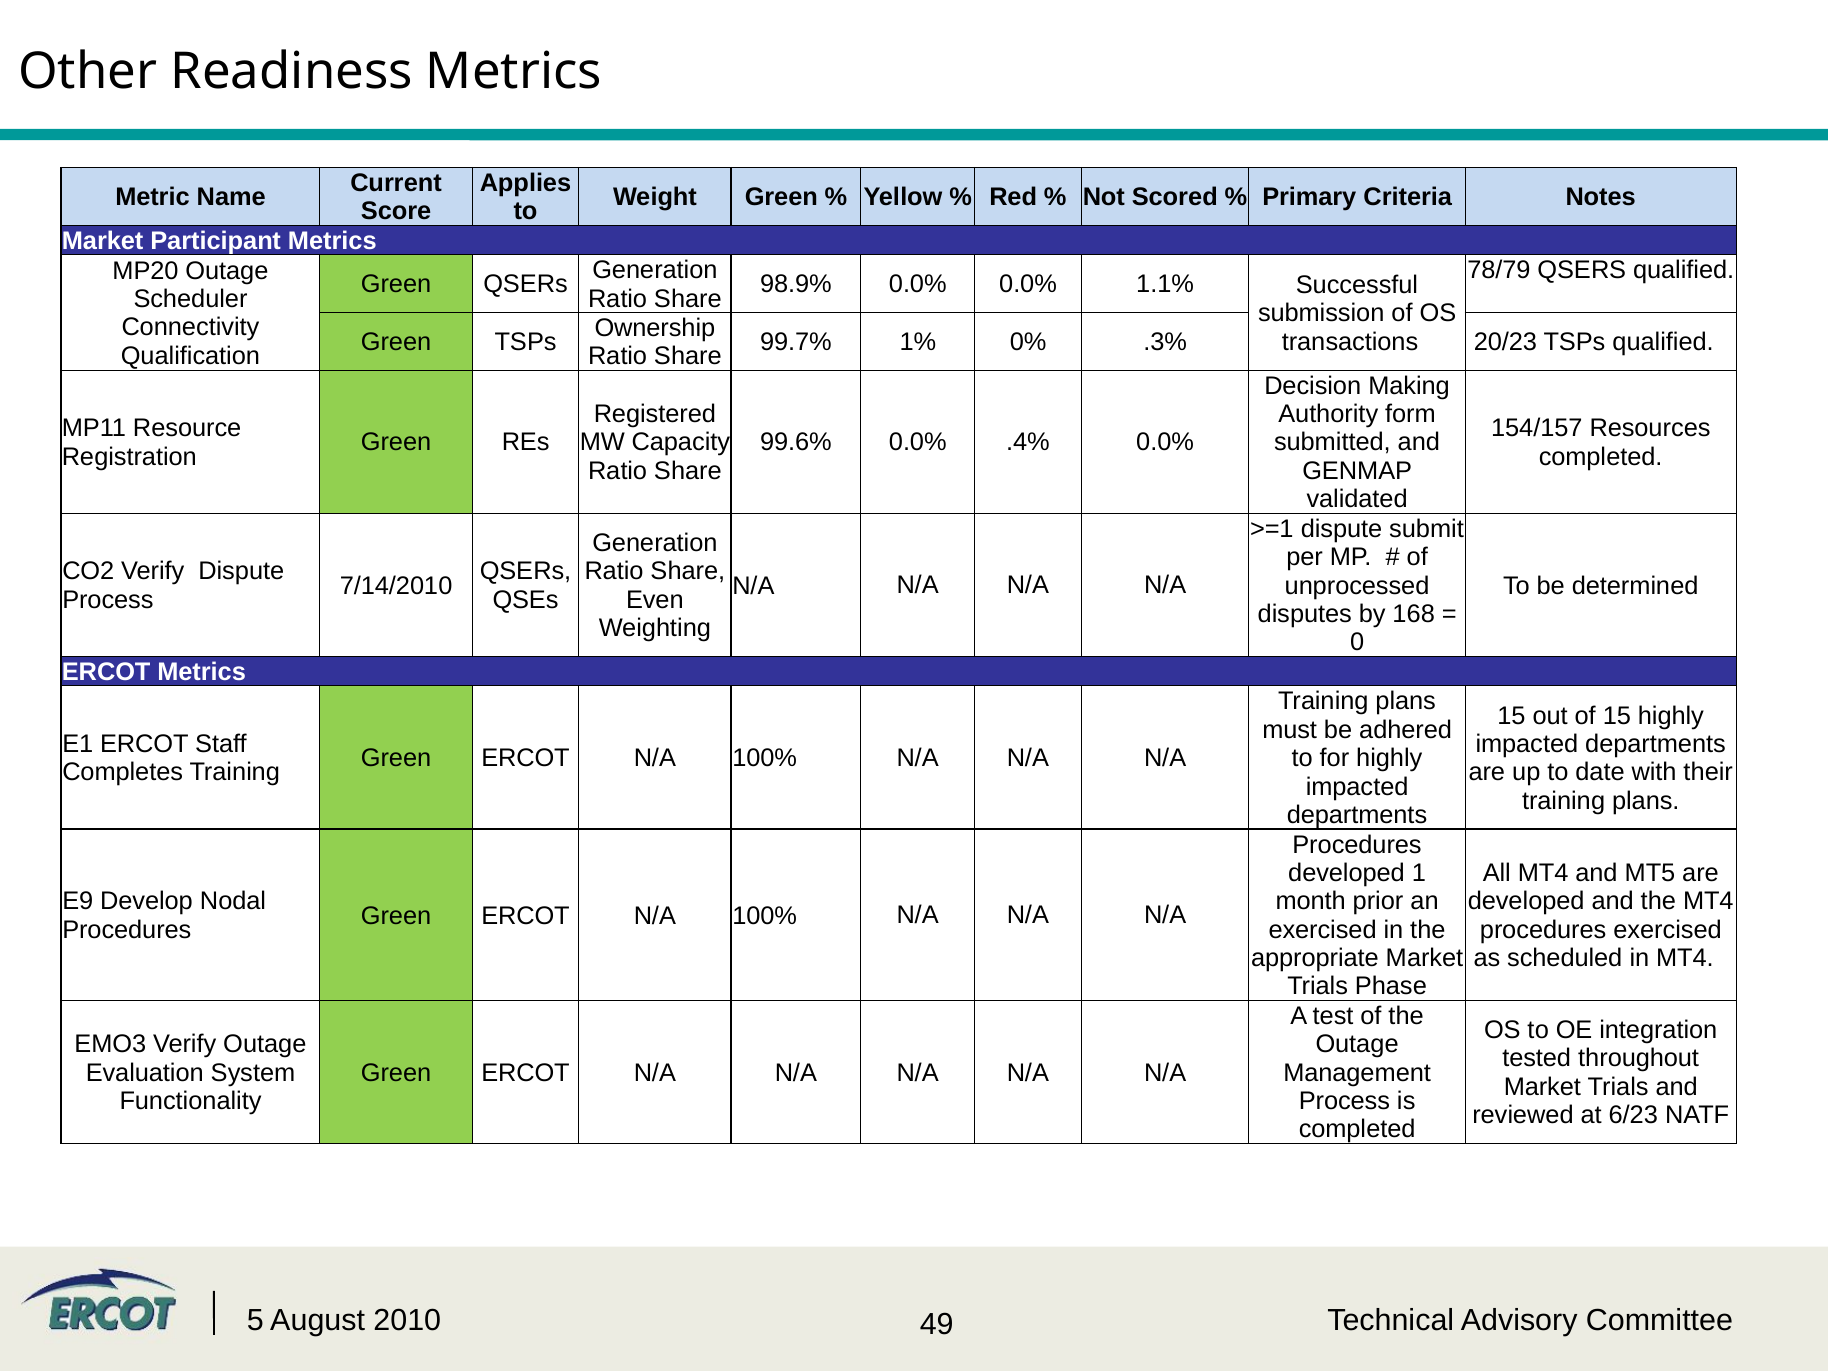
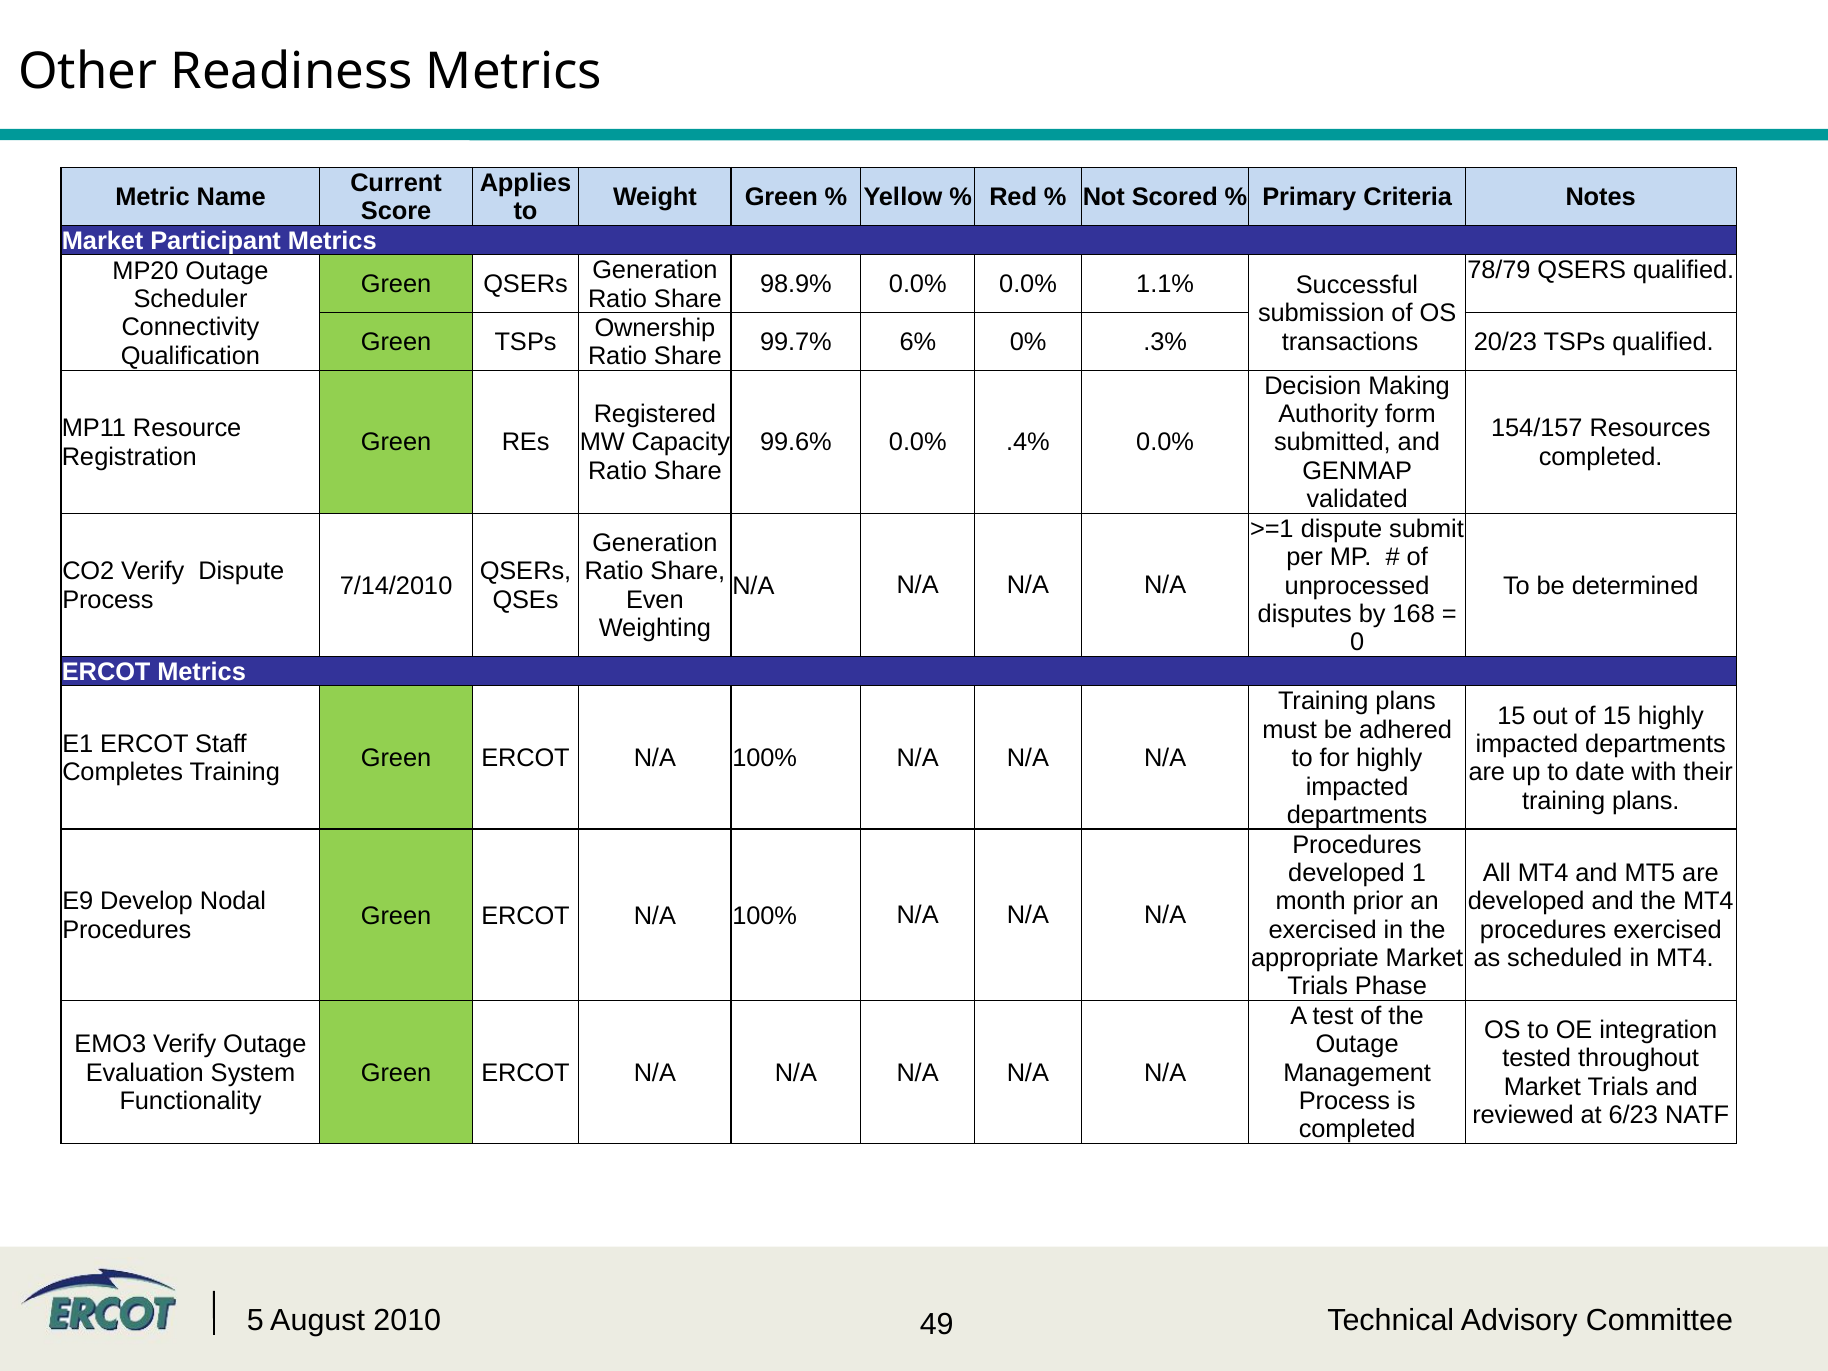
1%: 1% -> 6% (918, 342)
